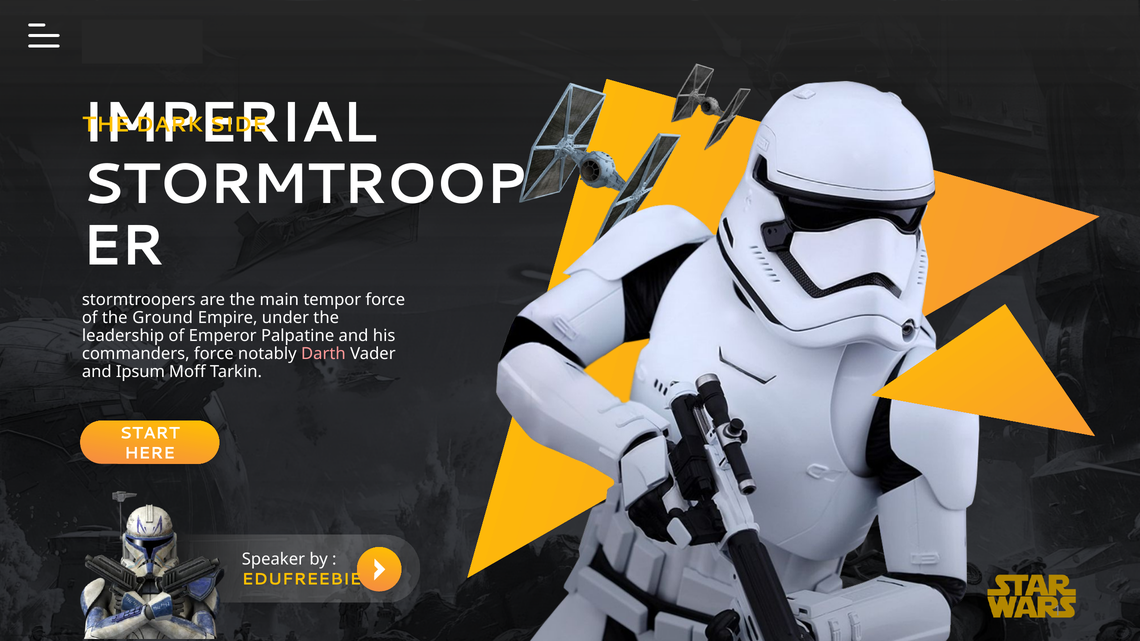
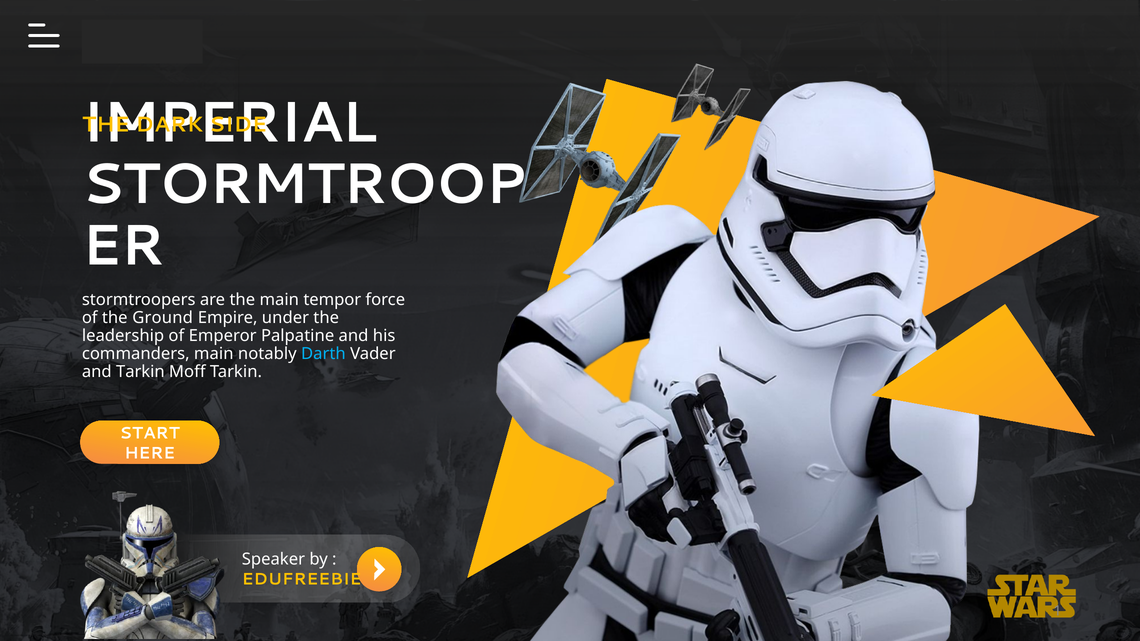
commanders force: force -> main (214, 354)
Darth colour: pink -> light blue (323, 354)
and Ipsum: Ipsum -> Tarkin (140, 372)
